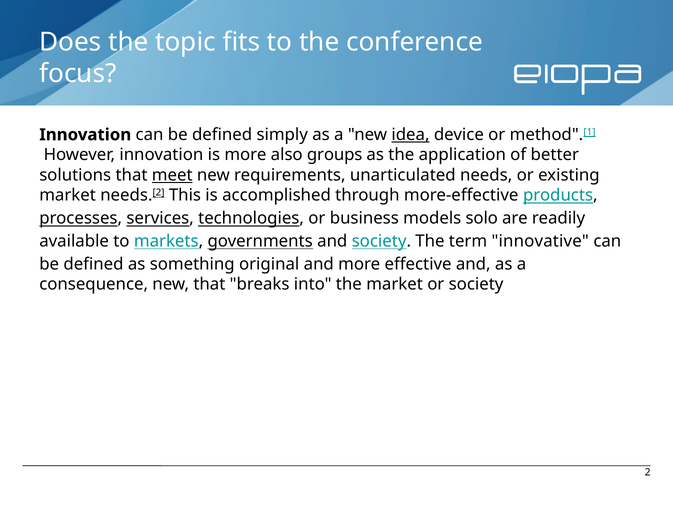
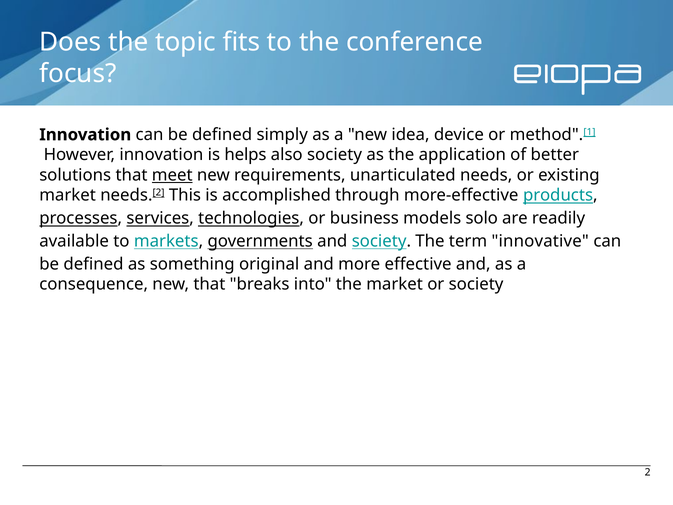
idea underline: present -> none (410, 135)
is more: more -> helps (245, 155)
also groups: groups -> society (335, 155)
